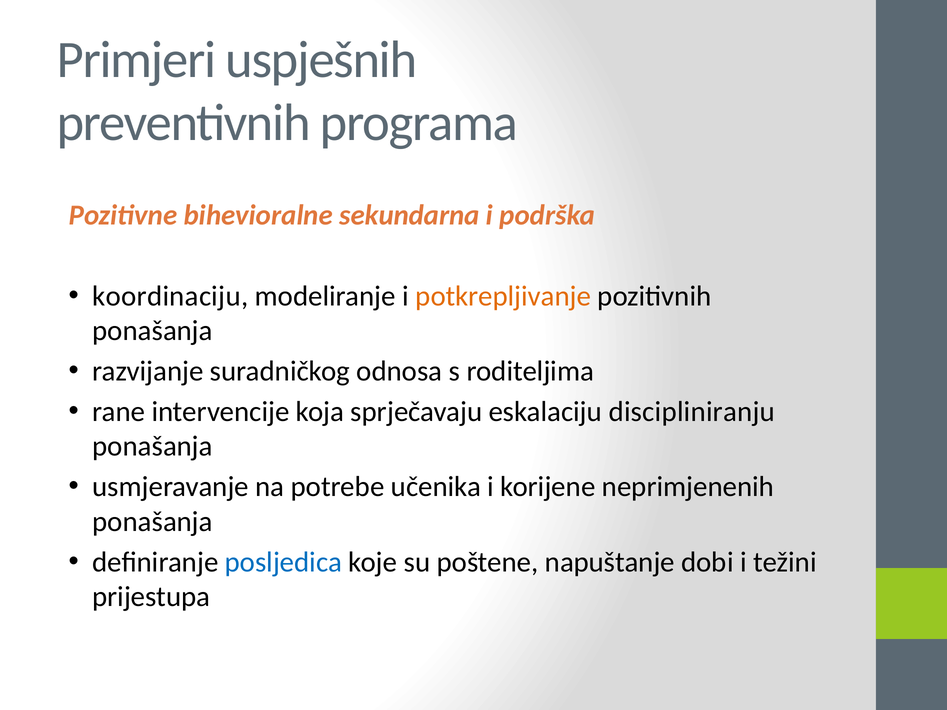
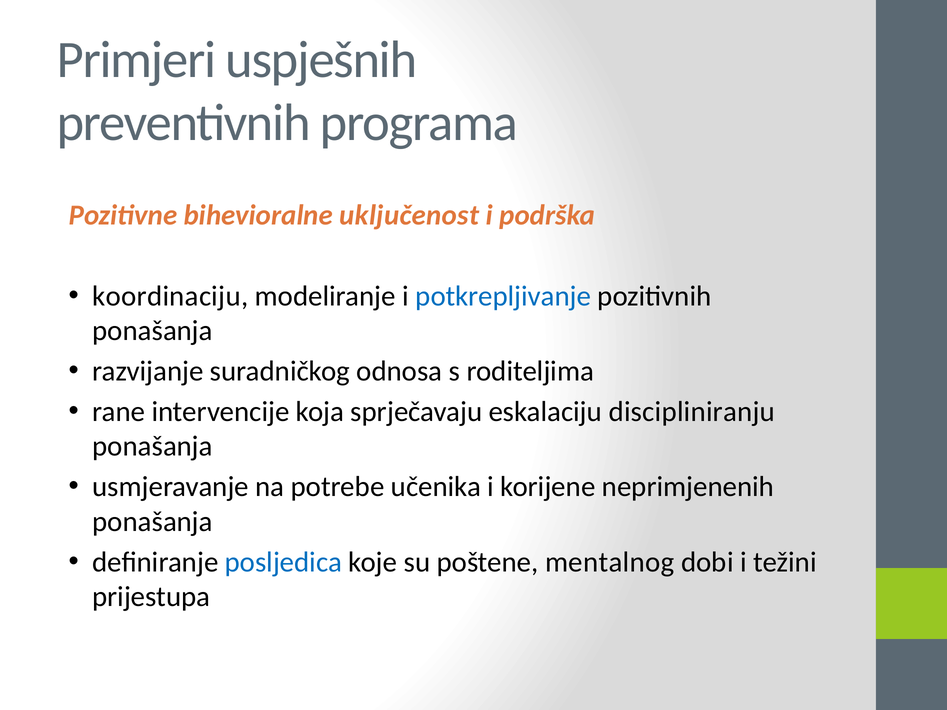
sekundarna: sekundarna -> uključenost (409, 215)
potkrepljivanje colour: orange -> blue (503, 296)
napuštanje: napuštanje -> mentalnog (610, 562)
